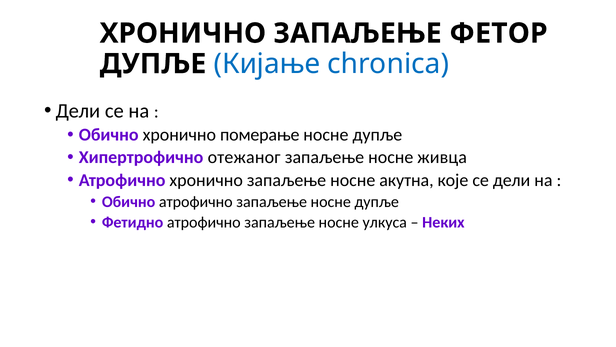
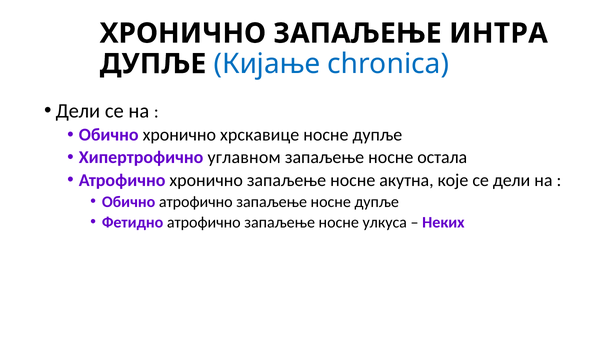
ФЕТОР: ФЕТОР -> ИНТРА (499, 33)
померање: померање -> хрскавице (260, 135)
отежаног: отежаног -> углавном (244, 157)
живца: живца -> остала (442, 157)
